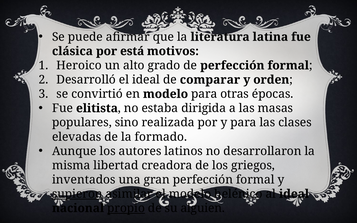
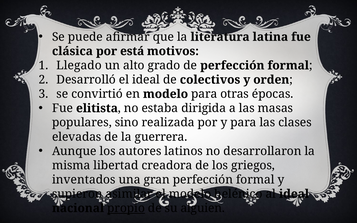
Heroico: Heroico -> Llegado (79, 66)
comparar: comparar -> colectivos (210, 80)
formado: formado -> guerrera (161, 137)
supieron underline: present -> none (77, 194)
